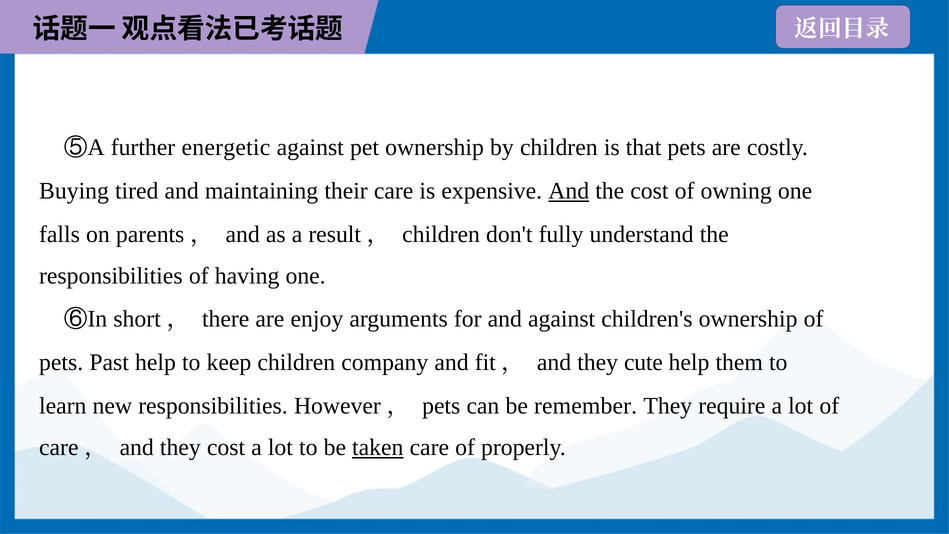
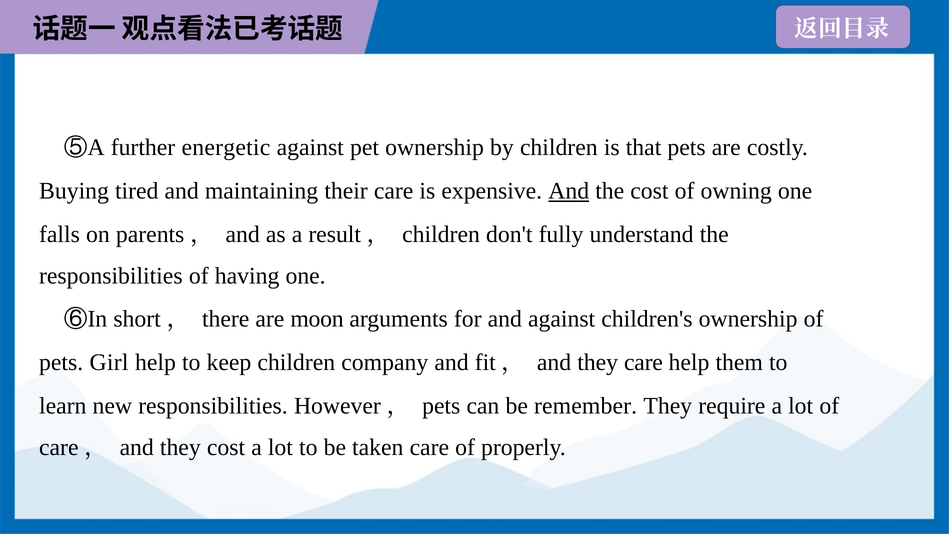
enjoy: enjoy -> moon (317, 319)
Past: Past -> Girl (109, 362)
they cute: cute -> care (643, 362)
taken underline: present -> none (378, 447)
